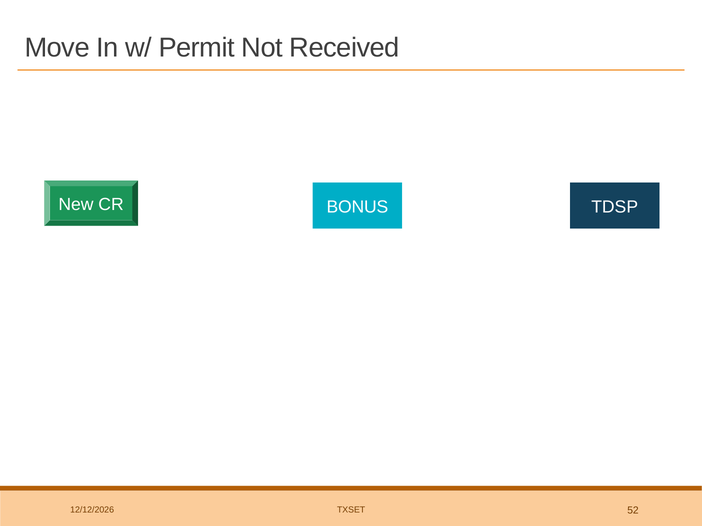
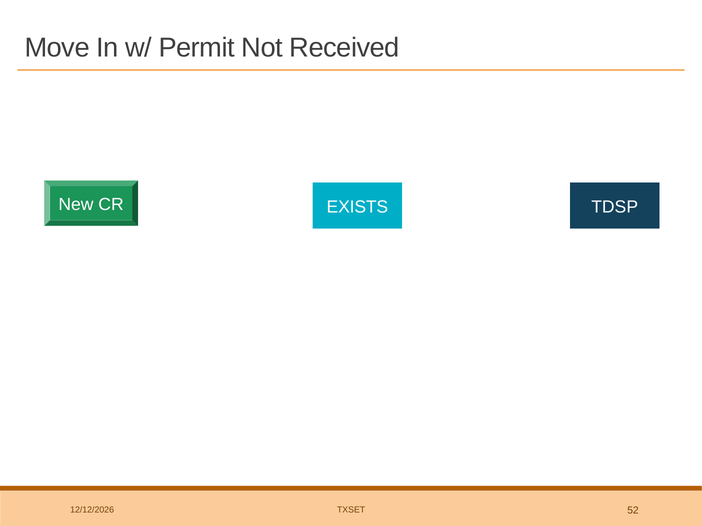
BONUS: BONUS -> EXISTS (357, 207)
